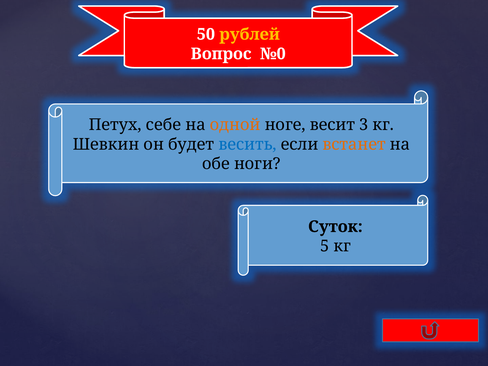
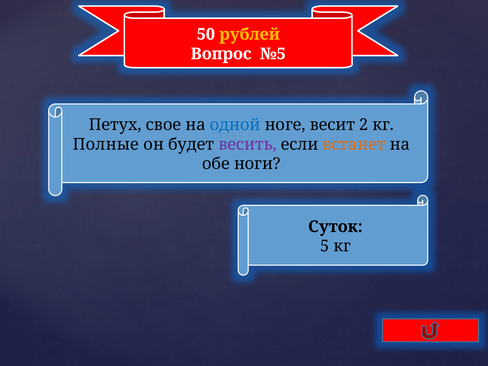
№0: №0 -> №5 (273, 54)
себе: себе -> свое (164, 125)
одной colour: orange -> blue (235, 125)
3: 3 -> 2 (364, 125)
Шевкин: Шевкин -> Полные (106, 144)
весить colour: blue -> purple (248, 144)
